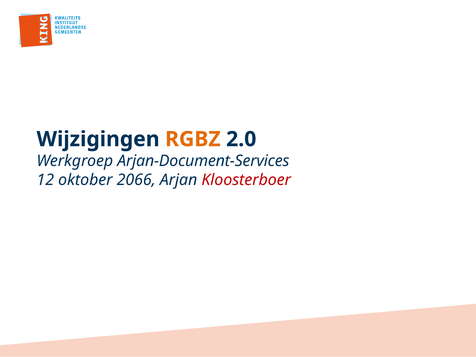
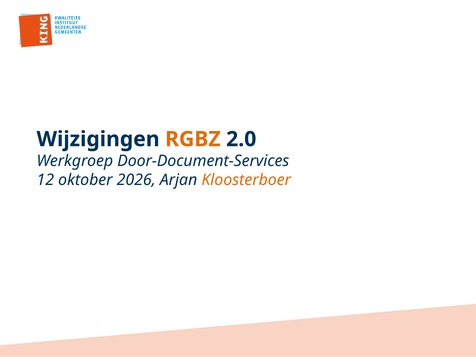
Arjan-Document-Services: Arjan-Document-Services -> Door-Document-Services (203, 161)
2066: 2066 -> 2026 (136, 180)
Kloosterboer colour: red -> orange (246, 180)
